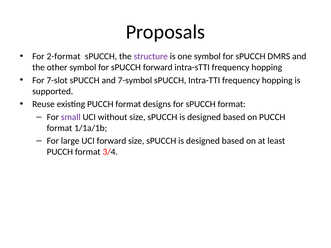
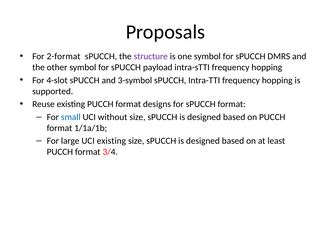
sPUCCH forward: forward -> payload (158, 67)
7-slot: 7-slot -> 4-slot (57, 80)
7-symbol: 7-symbol -> 3-symbol (135, 80)
small colour: purple -> blue (71, 117)
UCI forward: forward -> existing (111, 141)
